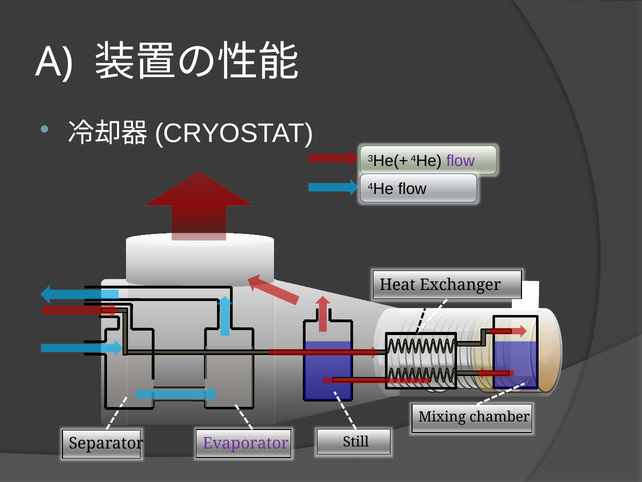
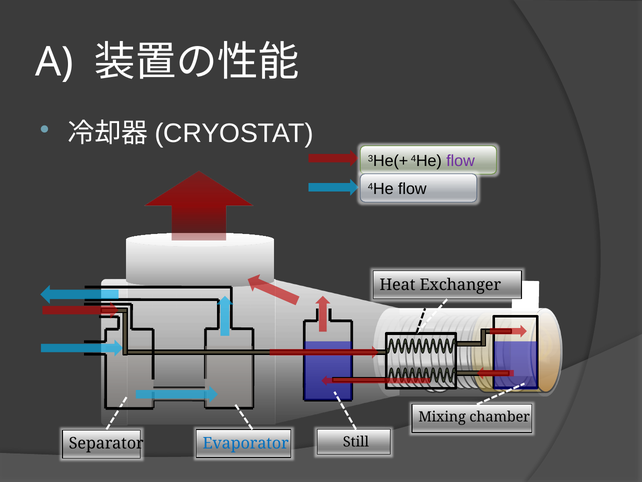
Evaporator colour: purple -> blue (246, 443)
